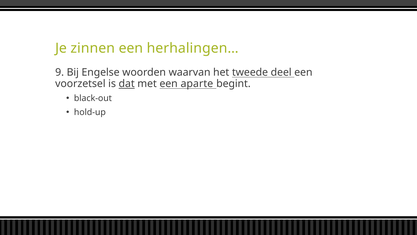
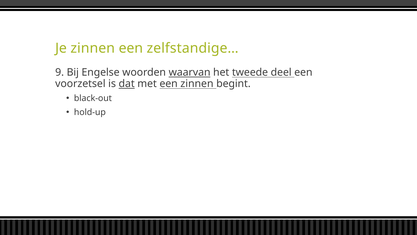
herhalingen…: herhalingen… -> zelfstandige… (193, 48)
waarvan underline: none -> present (190, 72)
een aparte: aparte -> zinnen (197, 84)
